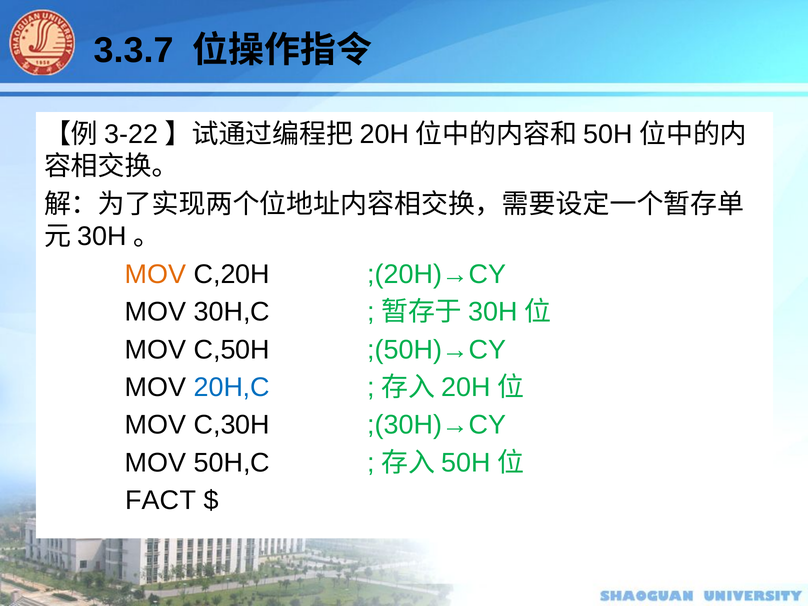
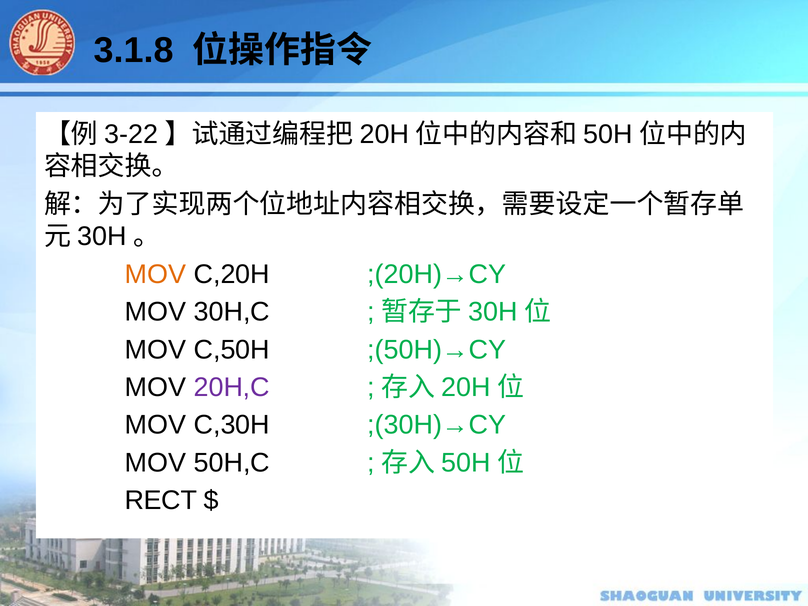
3.3.7: 3.3.7 -> 3.1.8 (134, 50)
20H,C colour: blue -> purple (232, 387)
FACT: FACT -> RECT (161, 500)
